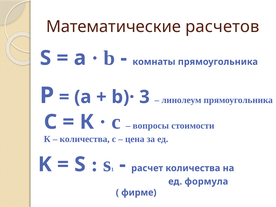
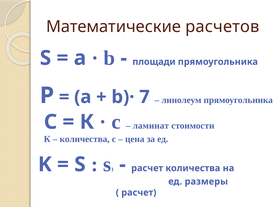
комнаты: комнаты -> площади (154, 62)
3: 3 -> 7 (144, 97)
вопросы: вопросы -> ламинат (151, 126)
формула: формула -> размеры (206, 182)
фирме: фирме -> расчет (139, 193)
